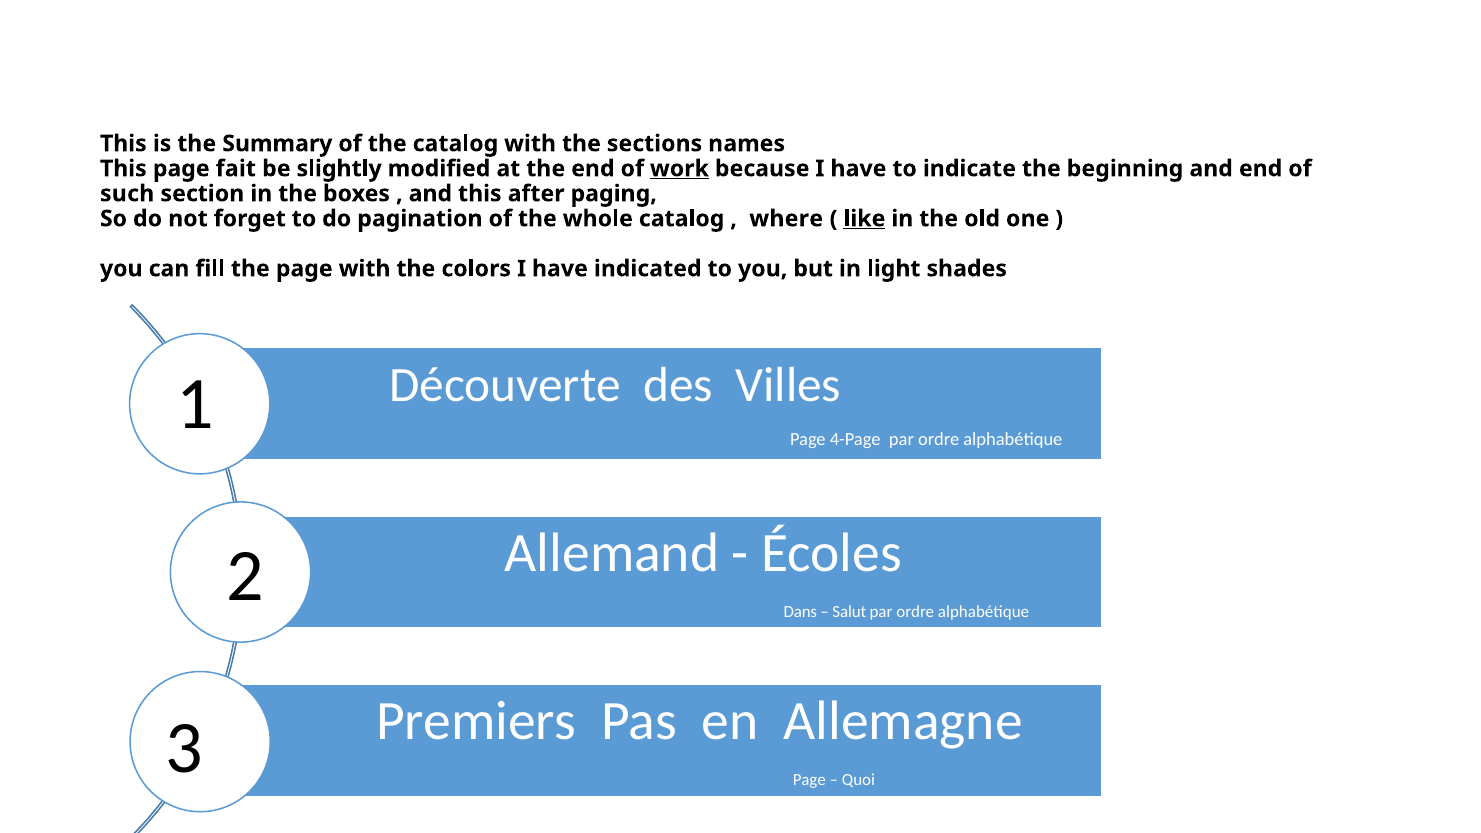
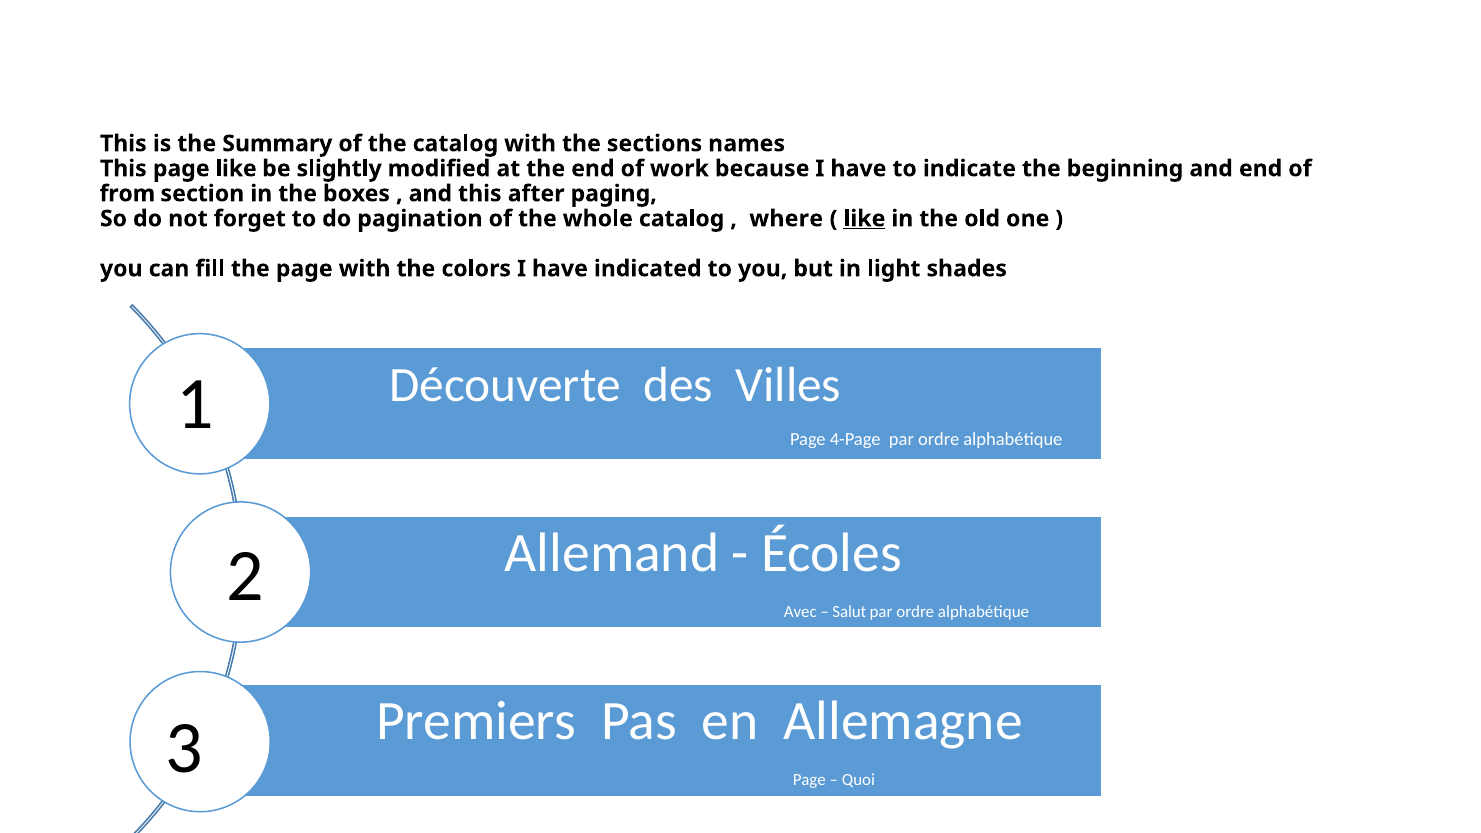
page fait: fait -> like (236, 169)
work underline: present -> none (679, 169)
such: such -> from (127, 194)
Dans: Dans -> Avec (800, 612)
